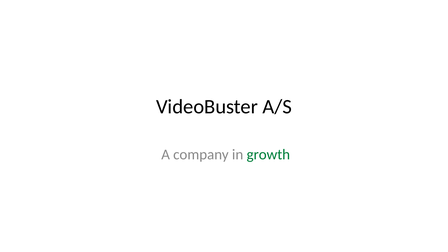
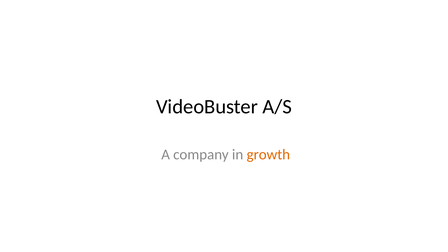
growth colour: green -> orange (268, 154)
